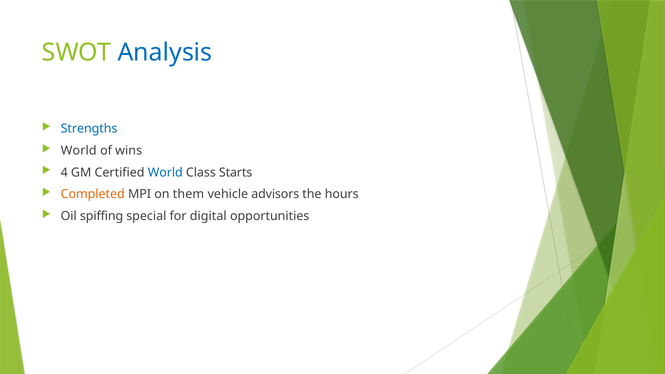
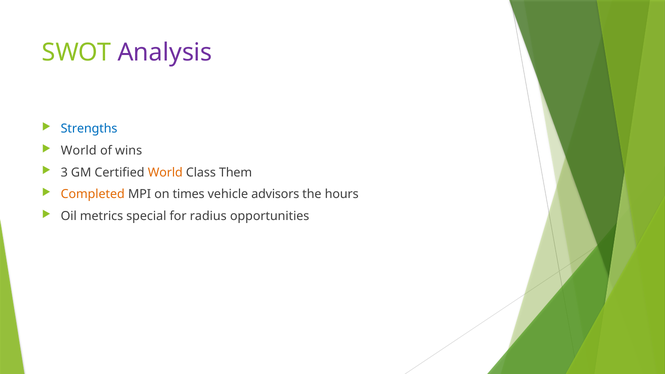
Analysis colour: blue -> purple (165, 52)
4: 4 -> 3 (64, 172)
World colour: blue -> orange (165, 172)
Starts: Starts -> Them (236, 172)
them: them -> times (189, 194)
spiffing: spiffing -> metrics (102, 216)
digital: digital -> radius (208, 216)
